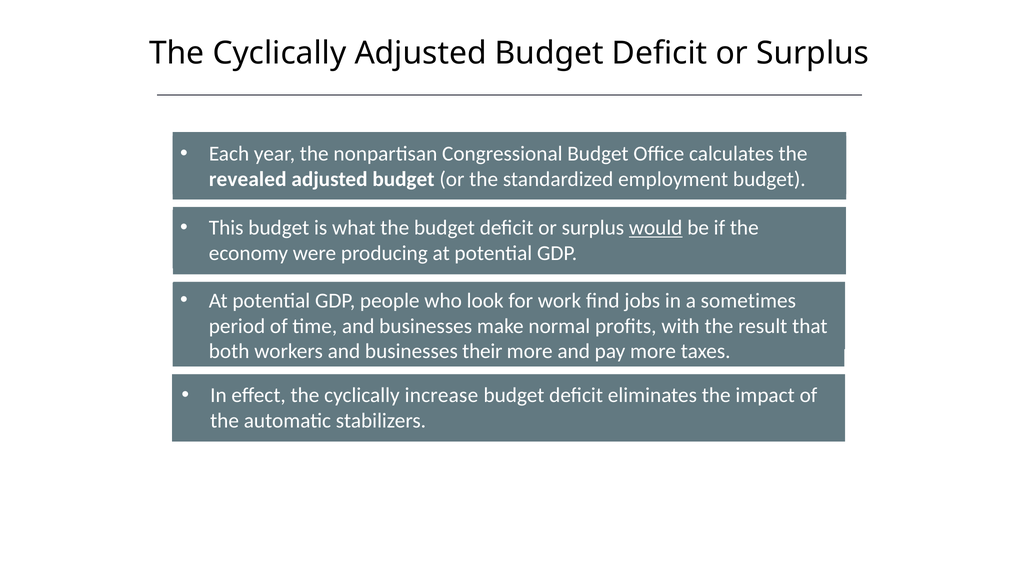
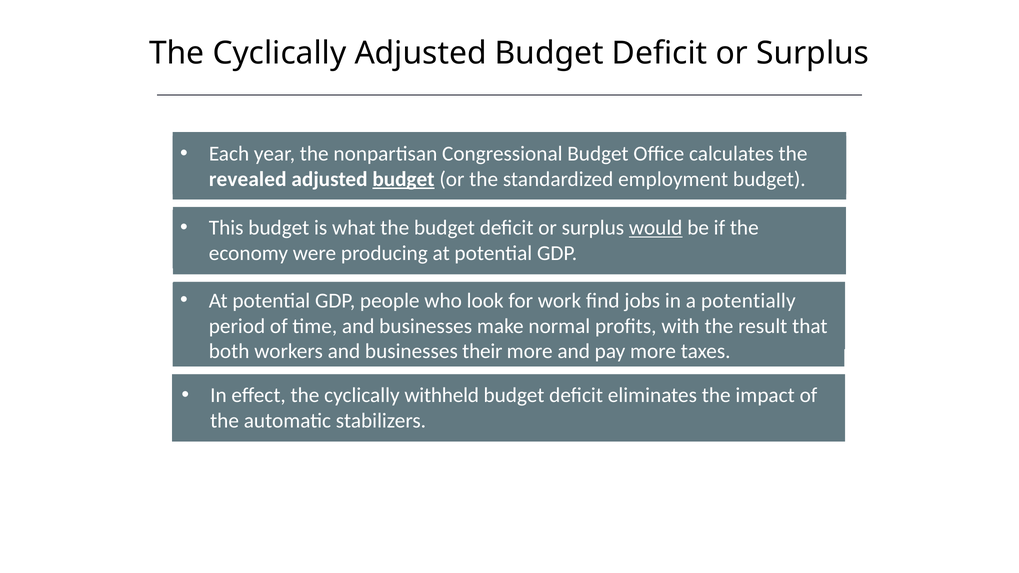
budget underline: none -> present (403, 179)
sometimes: sometimes -> potentially (748, 301)
increase: increase -> withheld (442, 396)
